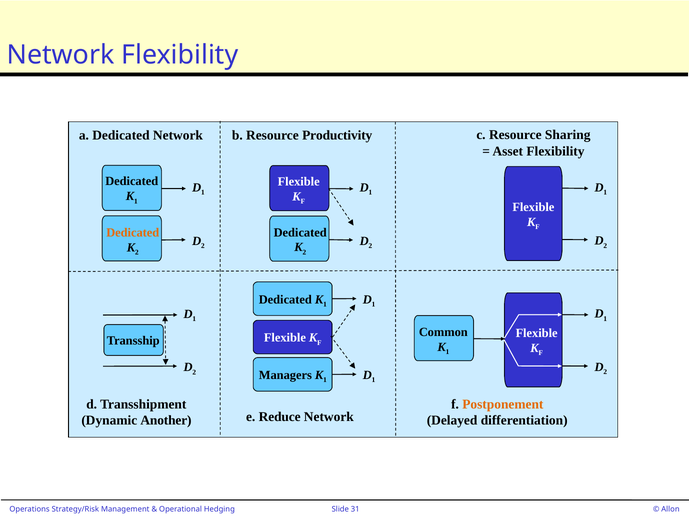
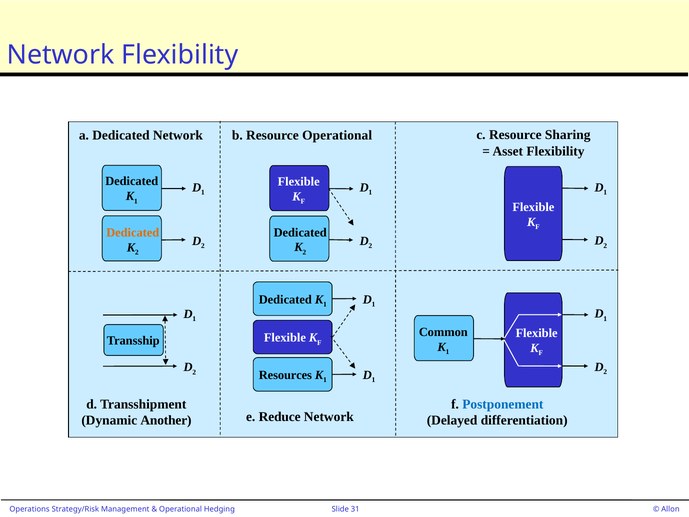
Resource Productivity: Productivity -> Operational (337, 135)
Managers: Managers -> Resources (285, 375)
Postponement colour: orange -> blue (503, 404)
